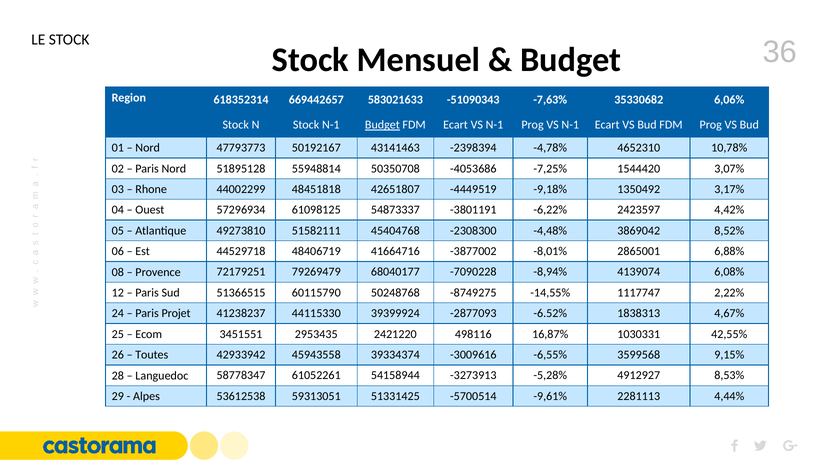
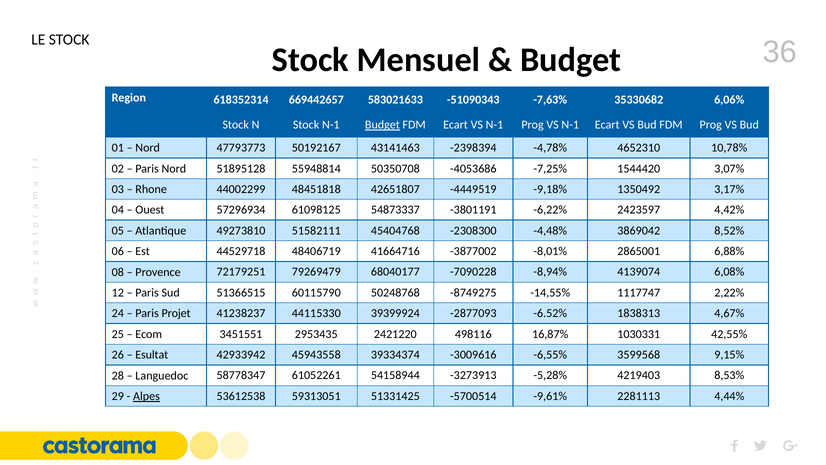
Toutes: Toutes -> Esultat (152, 355)
4912927: 4912927 -> 4219403 (639, 375)
Alpes underline: none -> present (146, 396)
